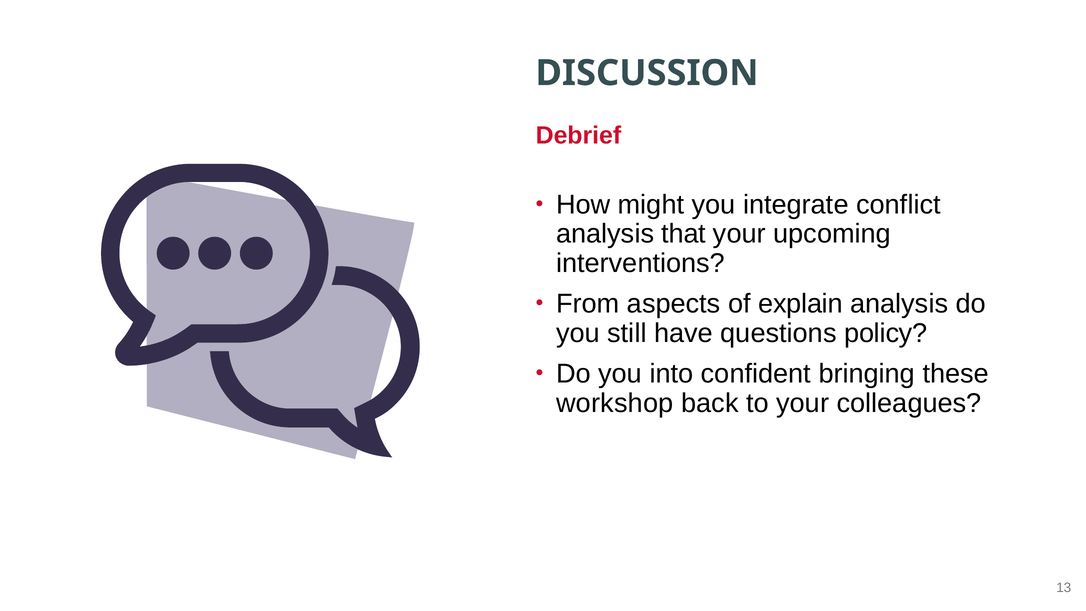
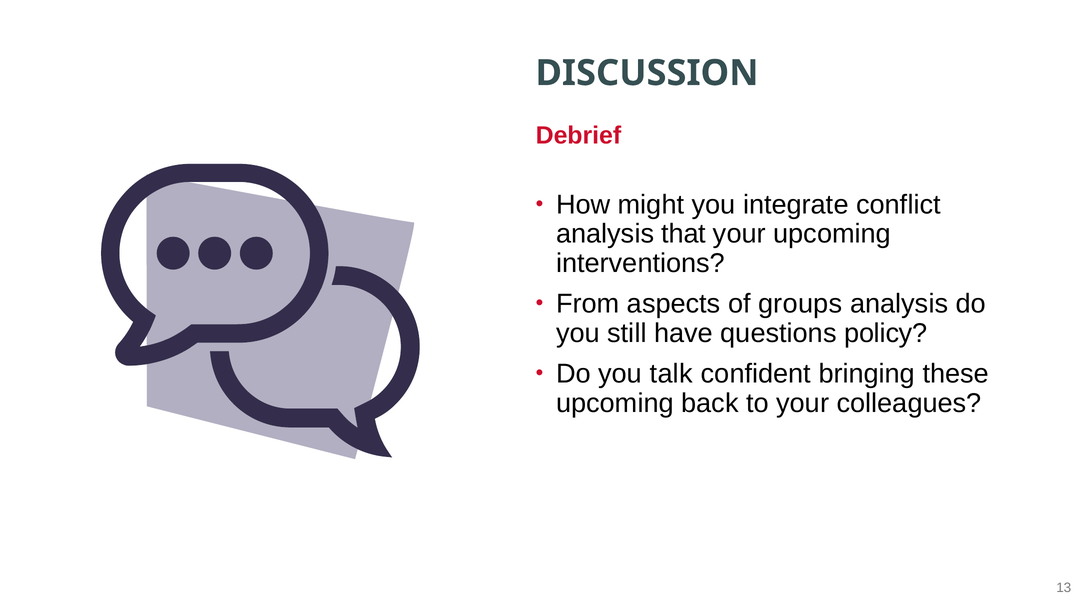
explain: explain -> groups (800, 304)
into: into -> talk (671, 374)
workshop: workshop -> upcoming (615, 403)
